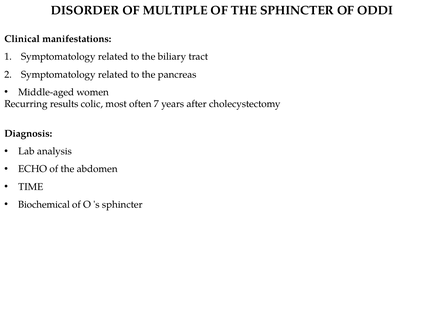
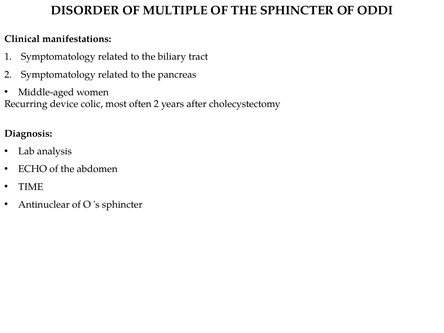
results: results -> device (64, 104)
often 7: 7 -> 2 (156, 104)
Biochemical: Biochemical -> Antinuclear (44, 205)
